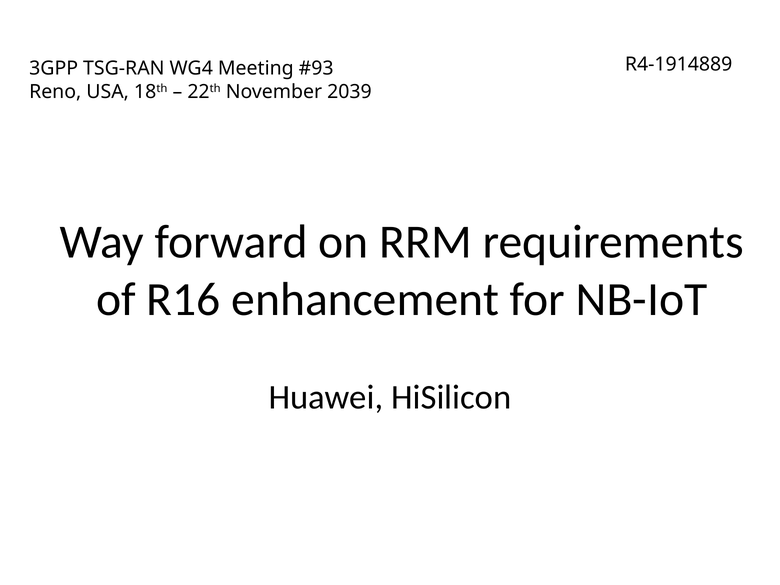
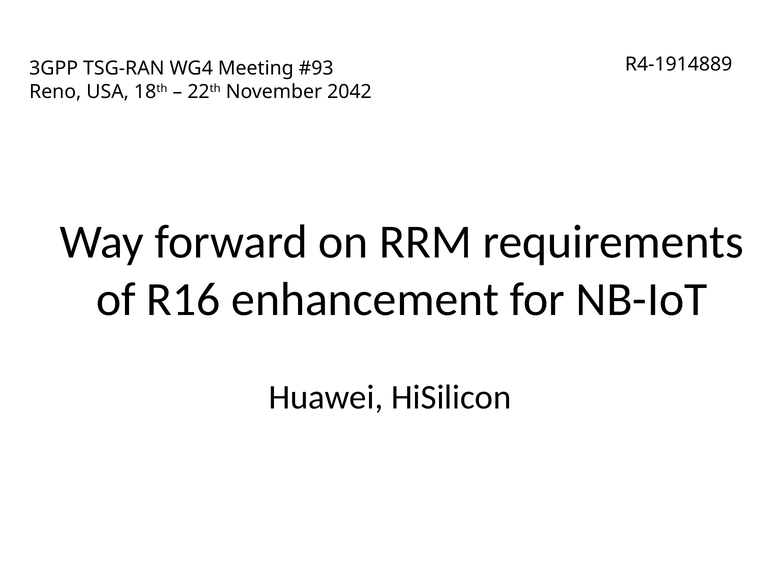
2039: 2039 -> 2042 (349, 92)
